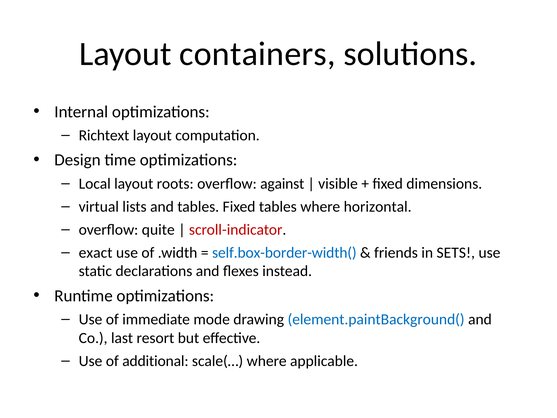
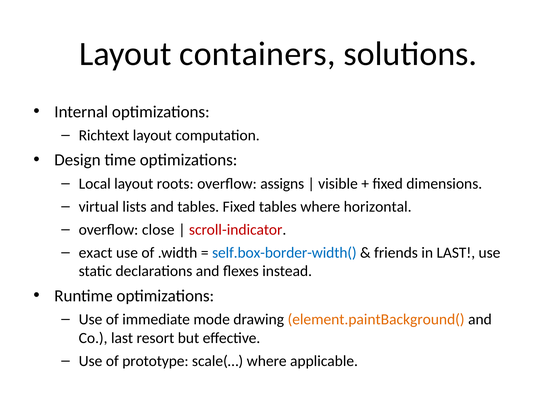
against: against -> assigns (282, 184)
quite: quite -> close (158, 230)
in SETS: SETS -> LAST (456, 252)
element.paintBackground( colour: blue -> orange (376, 319)
additional: additional -> prototype (155, 361)
